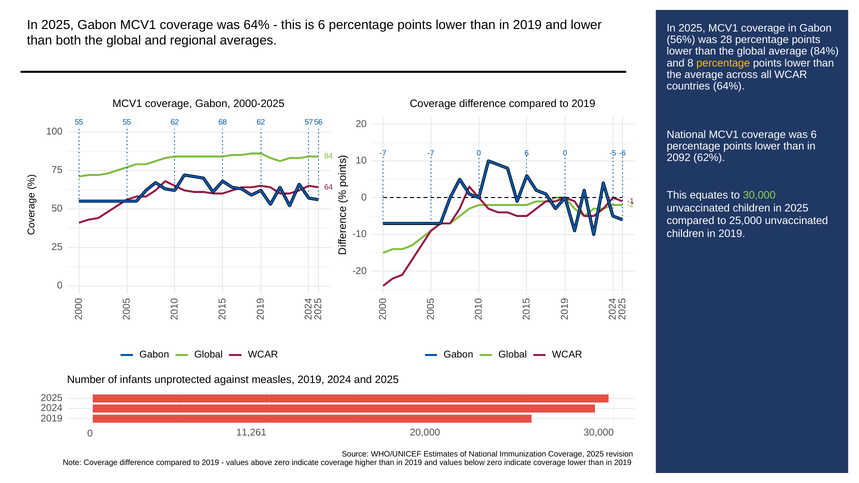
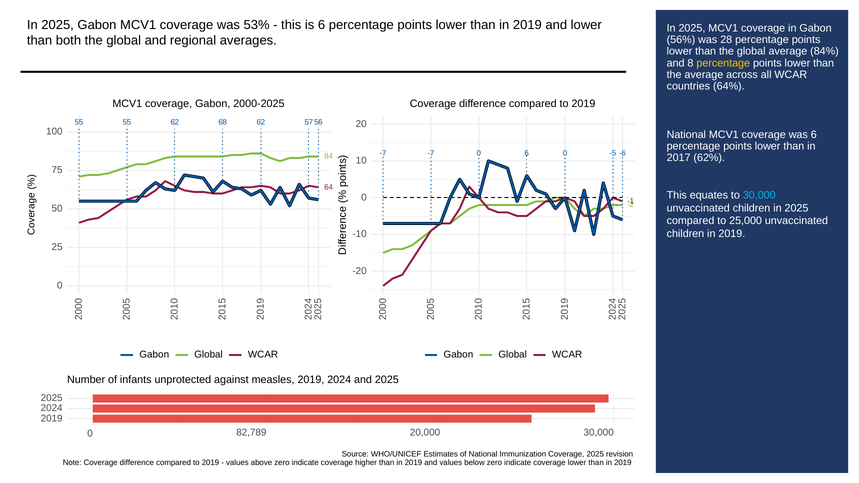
was 64%: 64% -> 53% (257, 25)
2092: 2092 -> 2017 (679, 158)
30,000 colour: light green -> light blue (759, 195)
11,261: 11,261 -> 82,789 (251, 433)
